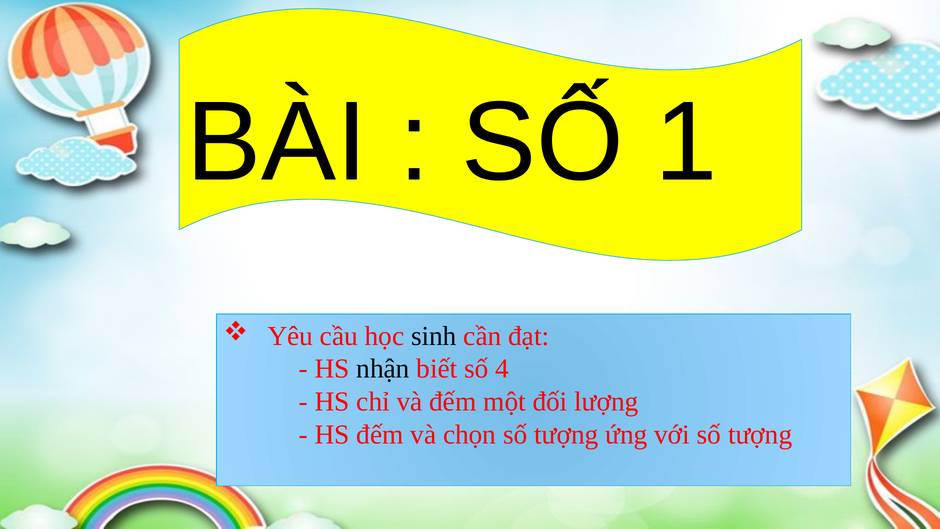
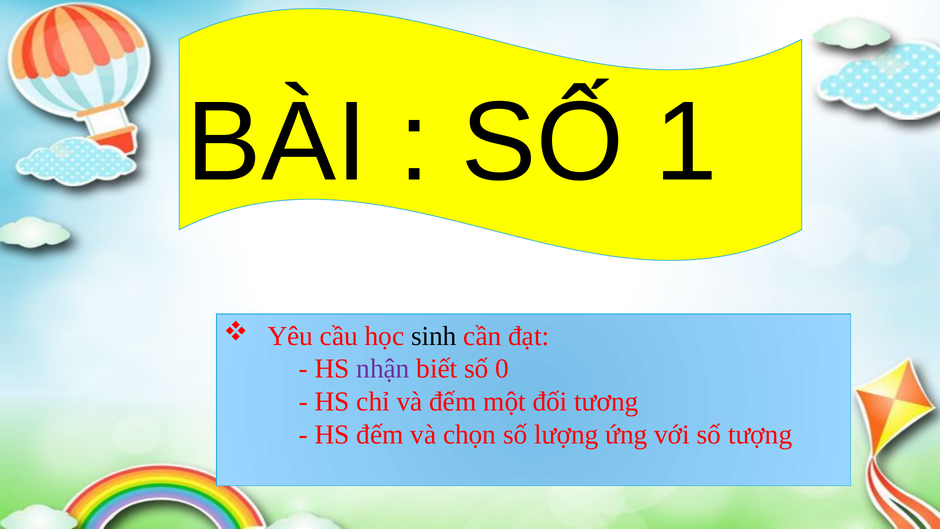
nhận colour: black -> purple (383, 369)
4: 4 -> 0 (502, 369)
lượng: lượng -> tương (607, 402)
chọn số tượng: tượng -> lượng (566, 435)
